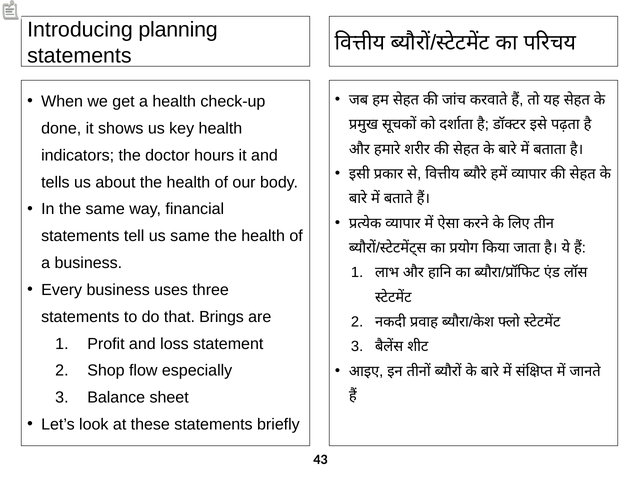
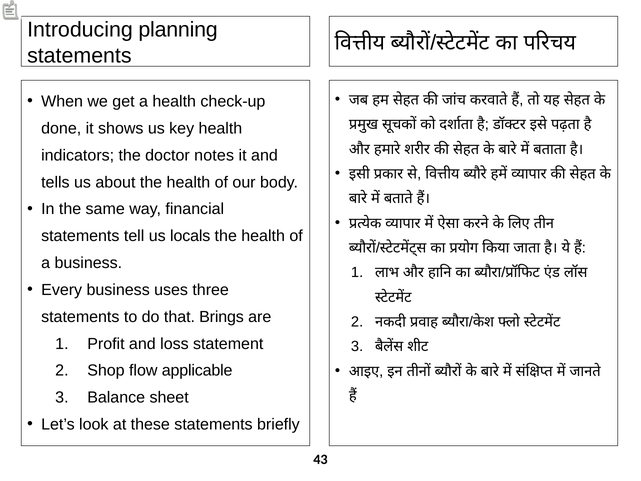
hours: hours -> notes (214, 155)
us same: same -> locals (190, 236)
especially: especially -> applicable (197, 370)
